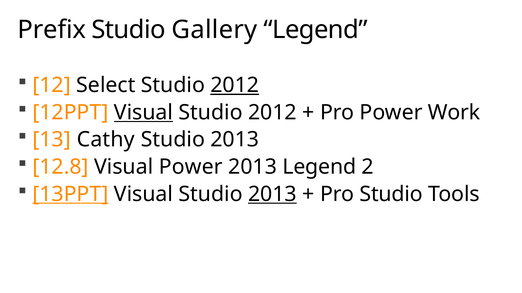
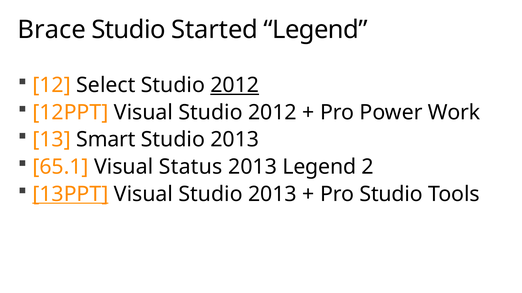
Prefix: Prefix -> Brace (52, 30)
Gallery: Gallery -> Started (215, 30)
Visual underline: present -> none (143, 113)
Cathy: Cathy -> Smart (106, 140)
12.8: 12.8 -> 65.1 (61, 167)
Visual Power: Power -> Status (191, 167)
2013 underline: present -> none (272, 194)
